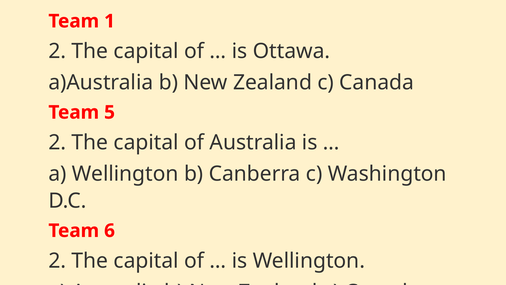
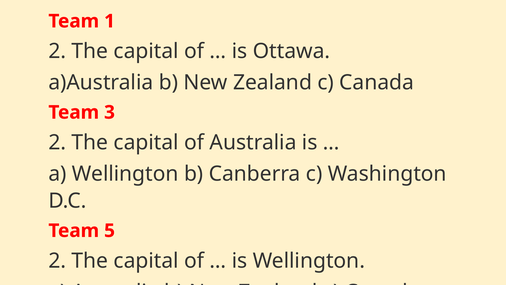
5: 5 -> 3 (110, 112)
6: 6 -> 5 (110, 230)
